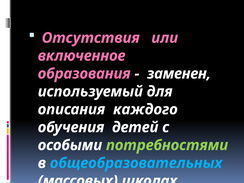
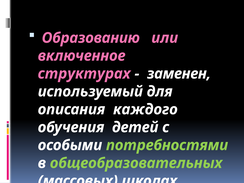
Отсутствия: Отсутствия -> Образованию (91, 38)
образования: образования -> структурах (84, 74)
общеобразовательных colour: light blue -> light green (136, 163)
